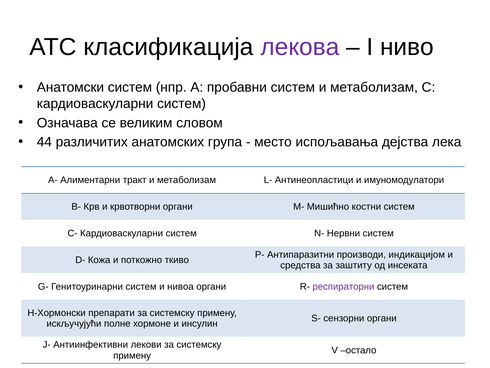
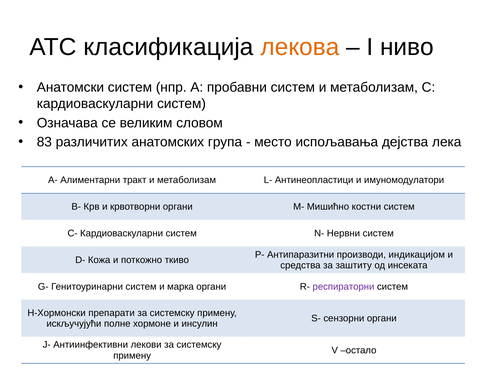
лекова colour: purple -> orange (300, 47)
44: 44 -> 83 (44, 142)
нивоа: нивоа -> марка (180, 286)
